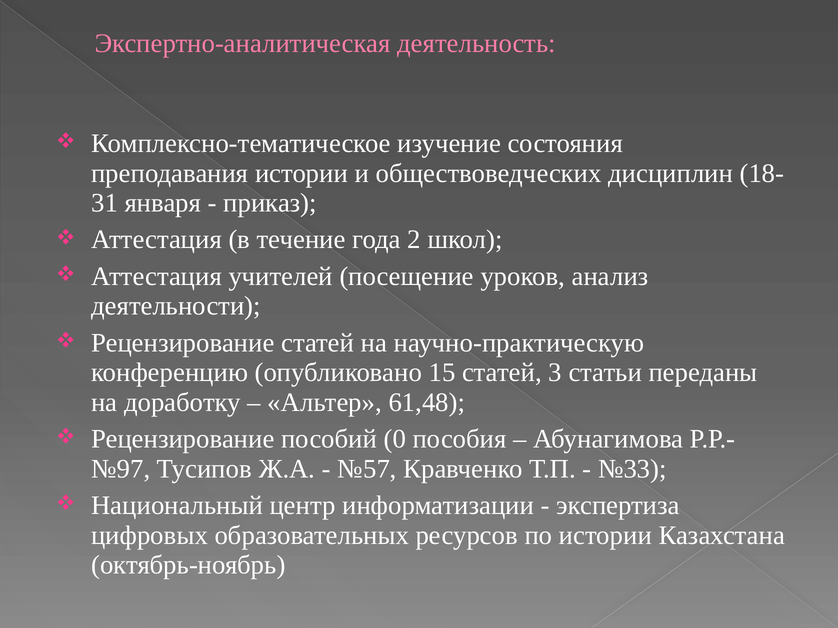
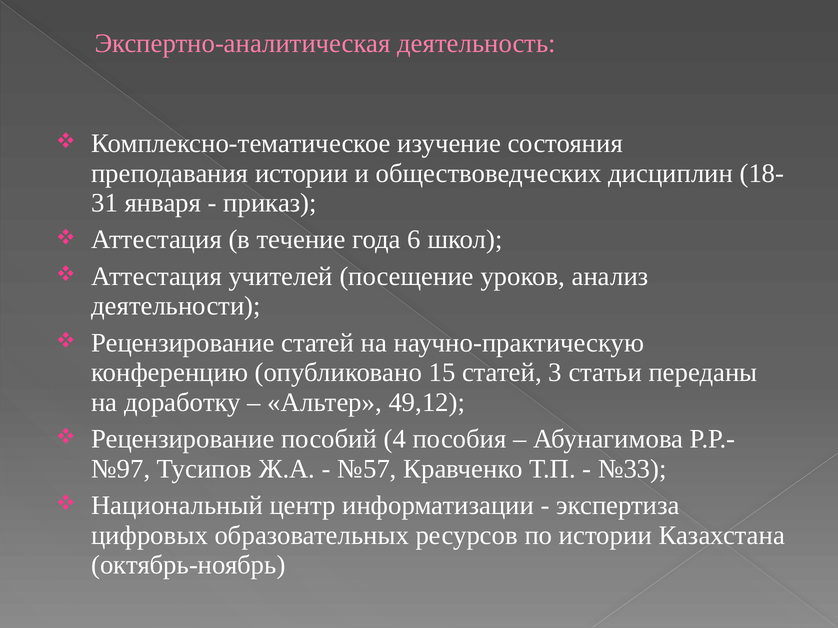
2: 2 -> 6 (414, 240)
61,48: 61,48 -> 49,12 (427, 403)
0: 0 -> 4 (395, 439)
